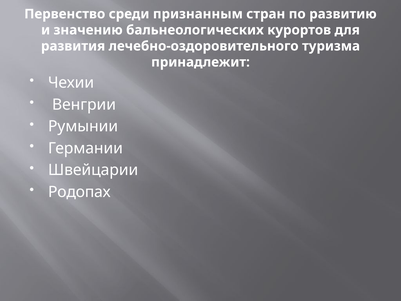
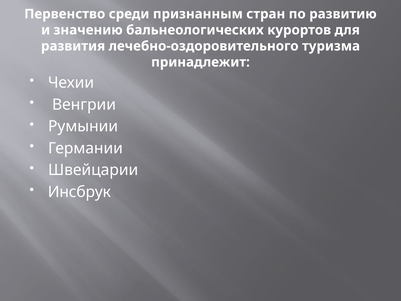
Родопах: Родопах -> Инсбрук (79, 192)
